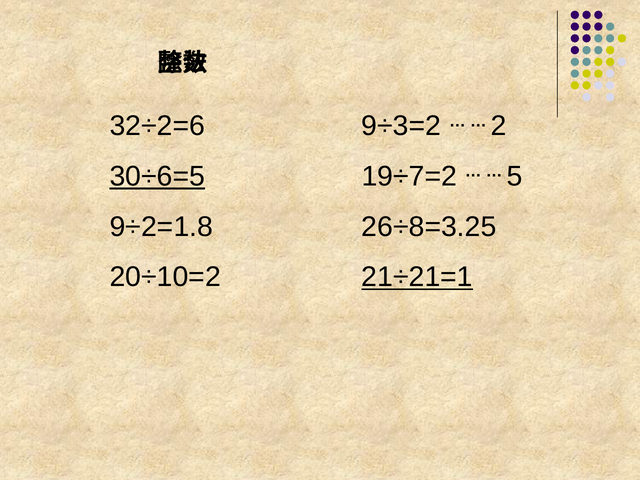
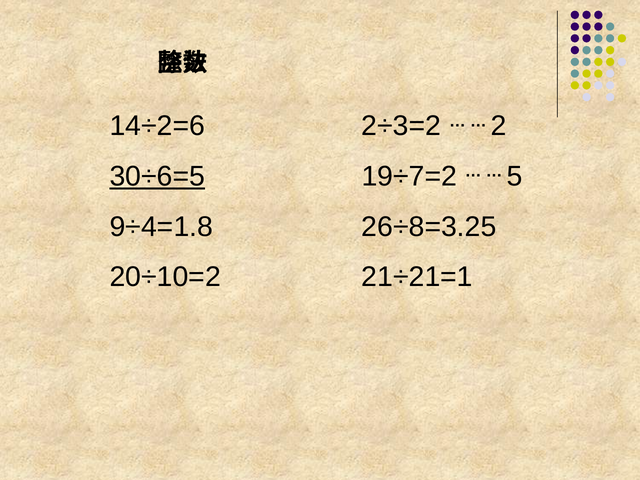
32÷2=6: 32÷2=6 -> 14÷2=6 (157, 126)
9÷3=2: 9÷3=2 -> 2÷3=2 (401, 126)
9÷2=1.8: 9÷2=1.8 -> 9÷4=1.8 (161, 227)
21÷21=1 underline: present -> none (417, 277)
